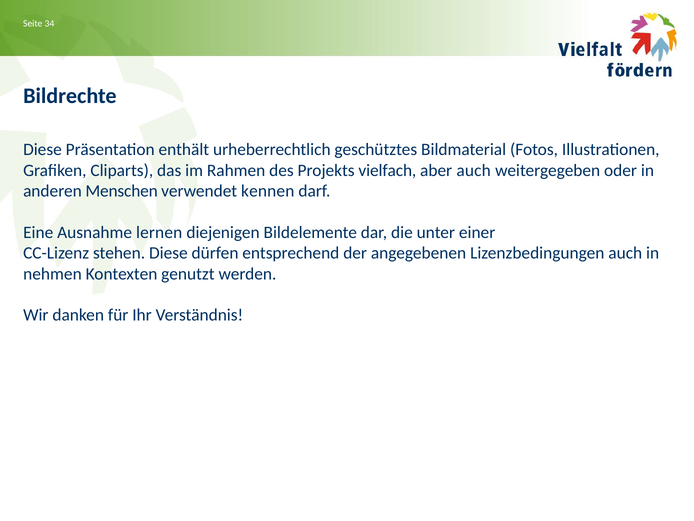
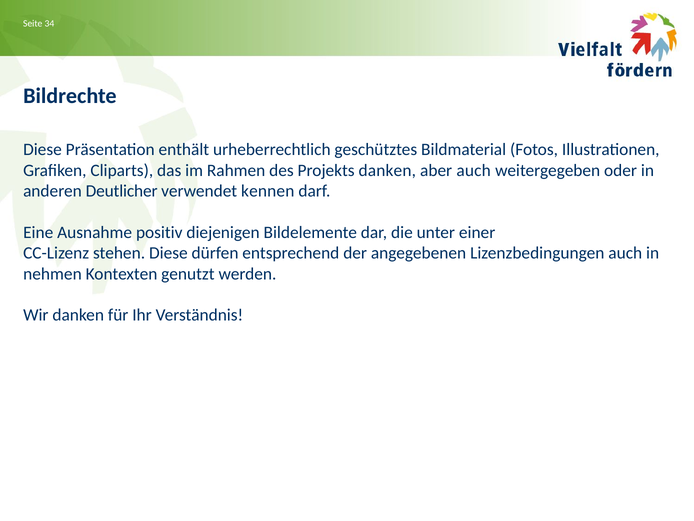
Projekts vielfach: vielfach -> danken (387, 170)
Menschen: Menschen -> Deutlicher (122, 191)
lernen: lernen -> positiv (159, 232)
